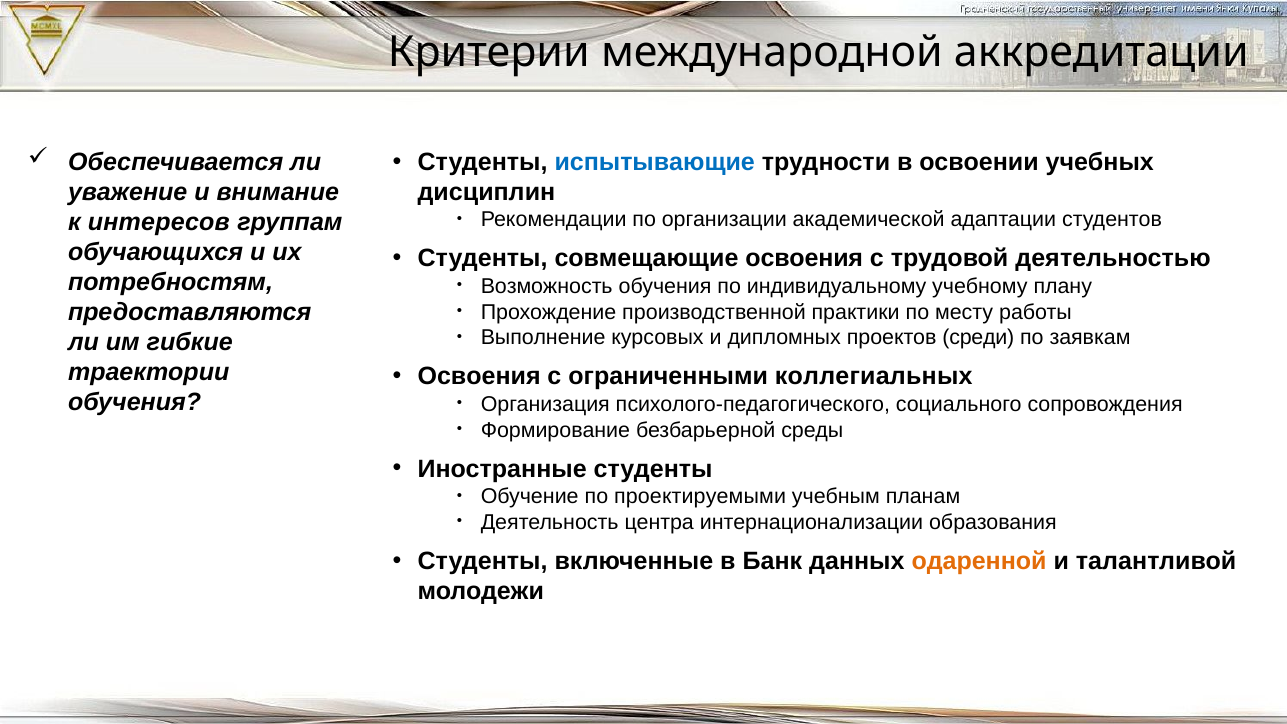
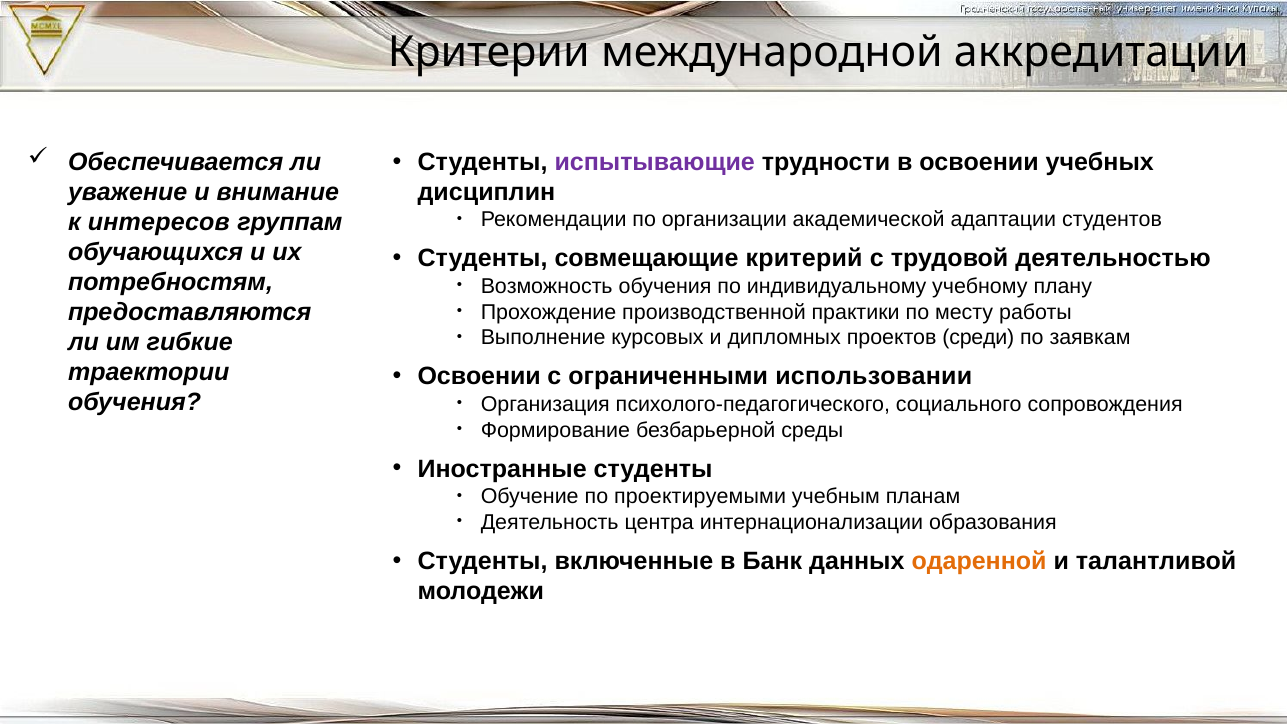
испытывающие colour: blue -> purple (655, 162)
совмещающие освоения: освоения -> критерий (804, 259)
Освоения: Освоения -> Освоении (479, 377)
коллегиальных: коллегиальных -> использовании (874, 377)
